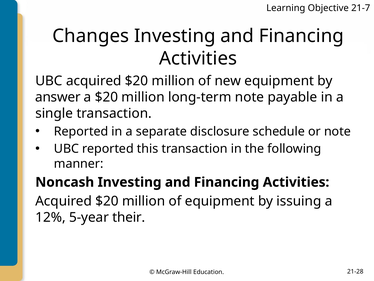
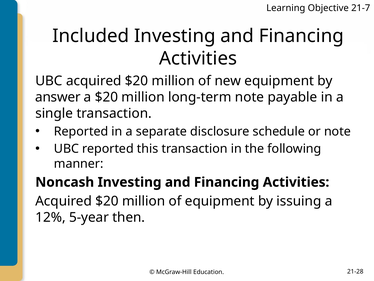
Changes: Changes -> Included (91, 36)
their: their -> then (129, 217)
